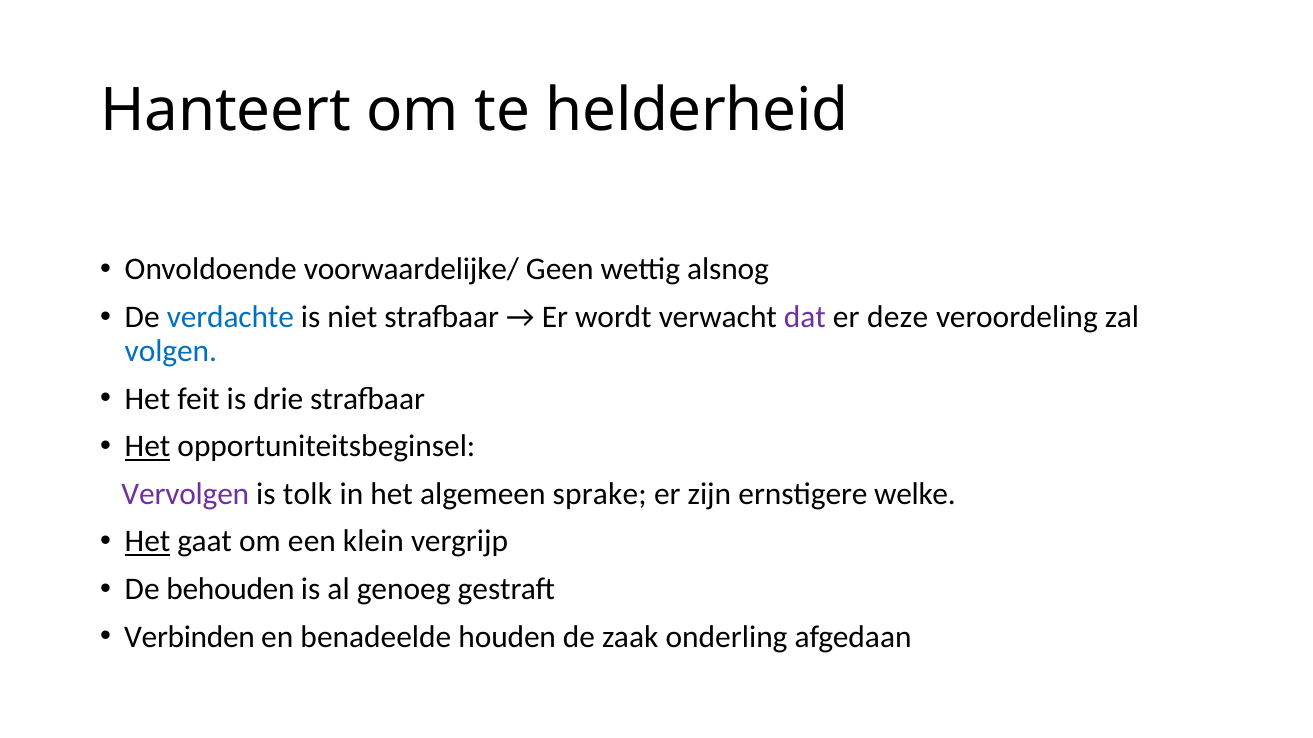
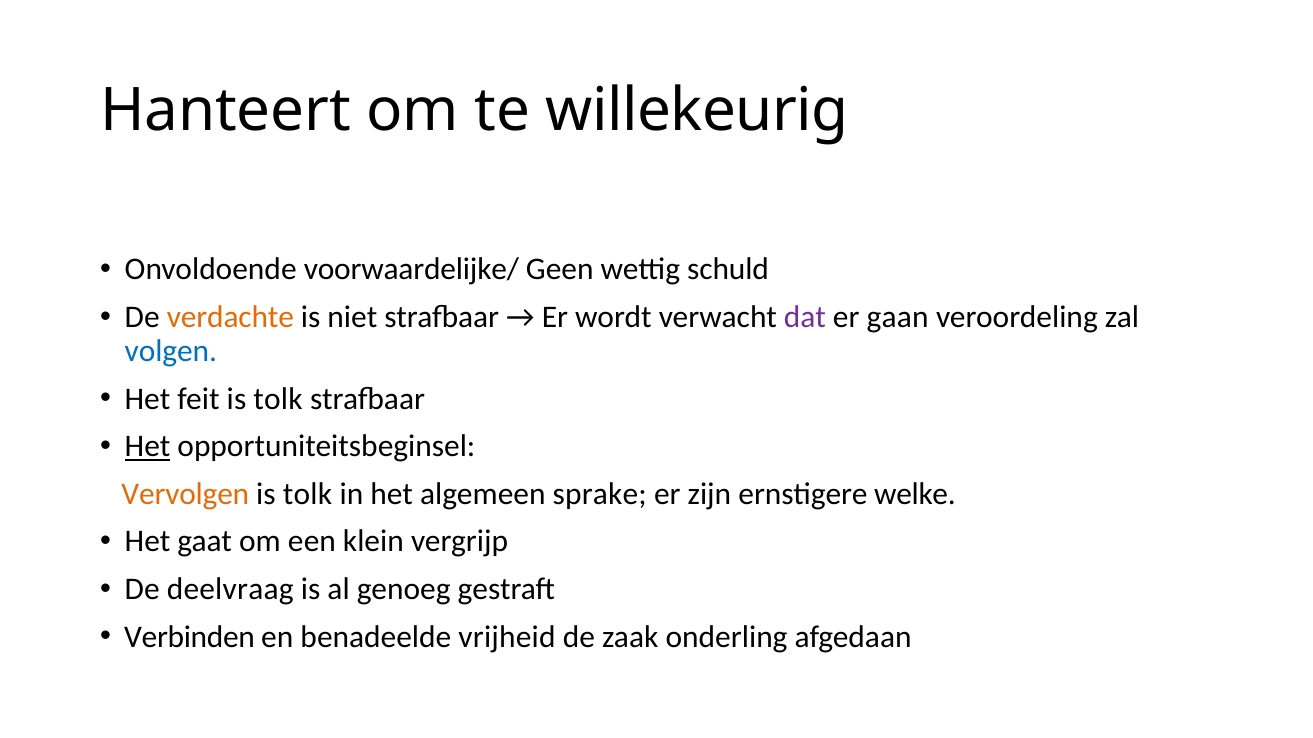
helderheid: helderheid -> willekeurig (697, 110)
alsnog: alsnog -> schuld (728, 270)
verdachte colour: blue -> orange (230, 317)
deze: deze -> gaan (898, 317)
feit is drie: drie -> tolk (278, 399)
Vervolgen colour: purple -> orange (185, 494)
Het underline: present -> none (148, 542)
behouden: behouden -> deelvraag (230, 590)
houden: houden -> vrijheid (507, 637)
